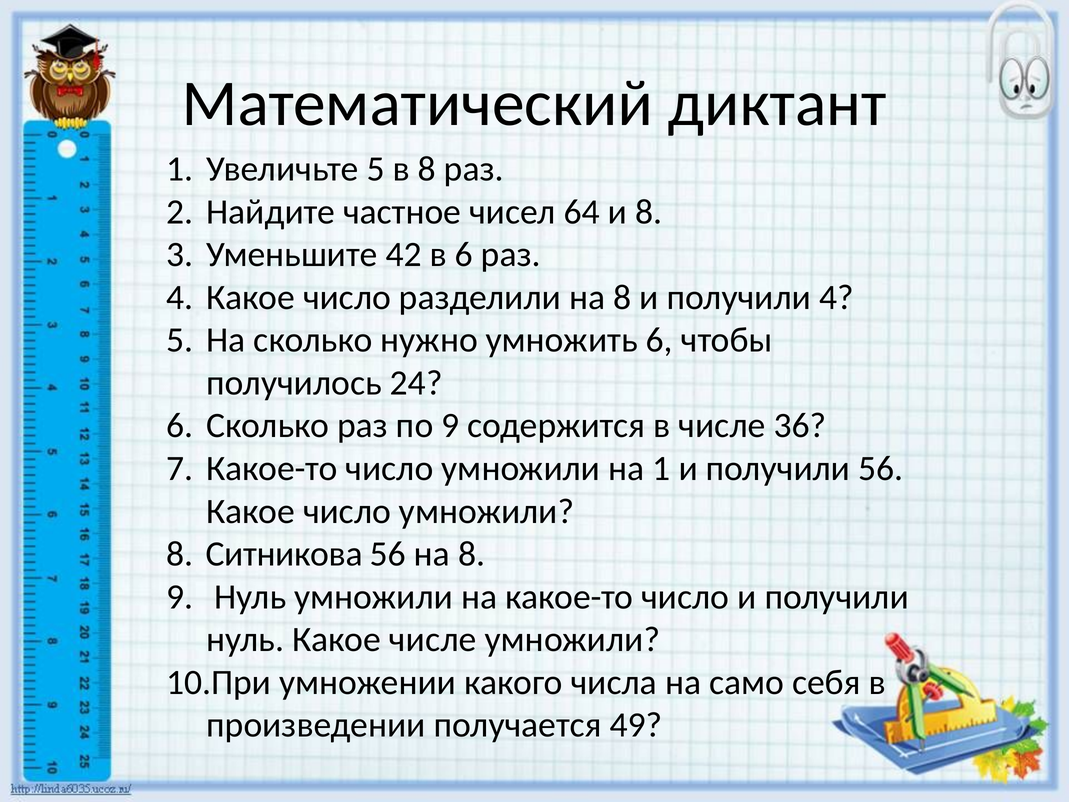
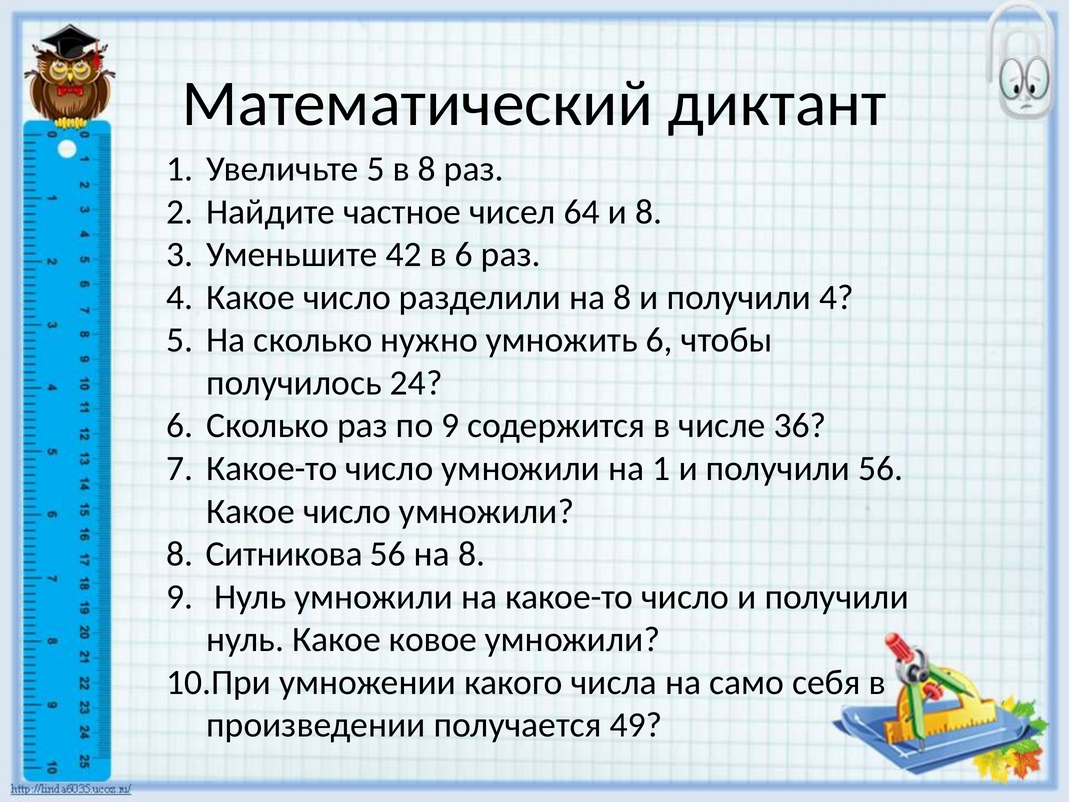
Какое числе: числе -> ковое (433, 639)
